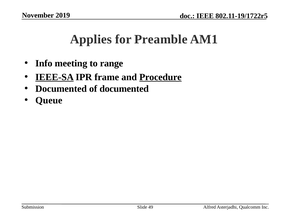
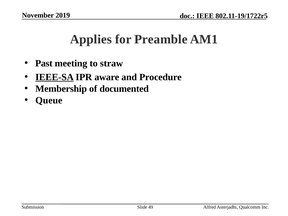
Info: Info -> Past (44, 63)
range: range -> straw (111, 63)
frame: frame -> aware (107, 77)
Procedure underline: present -> none (160, 77)
Documented: Documented -> Membership (61, 89)
